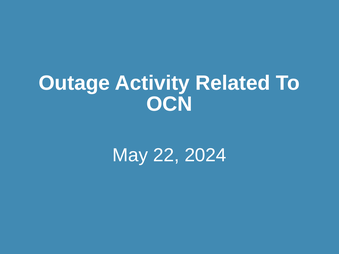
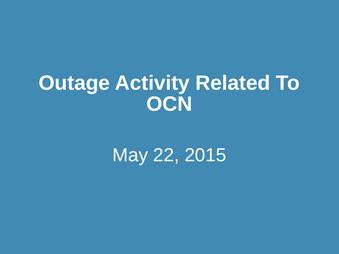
2024: 2024 -> 2015 (205, 155)
